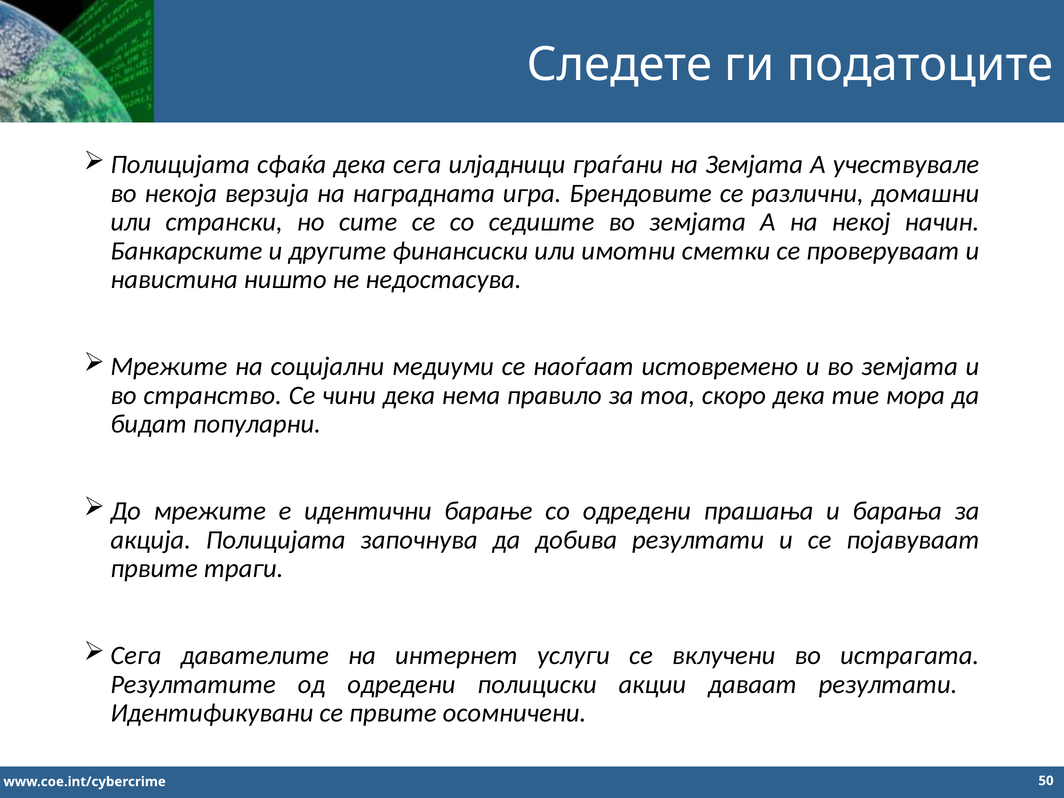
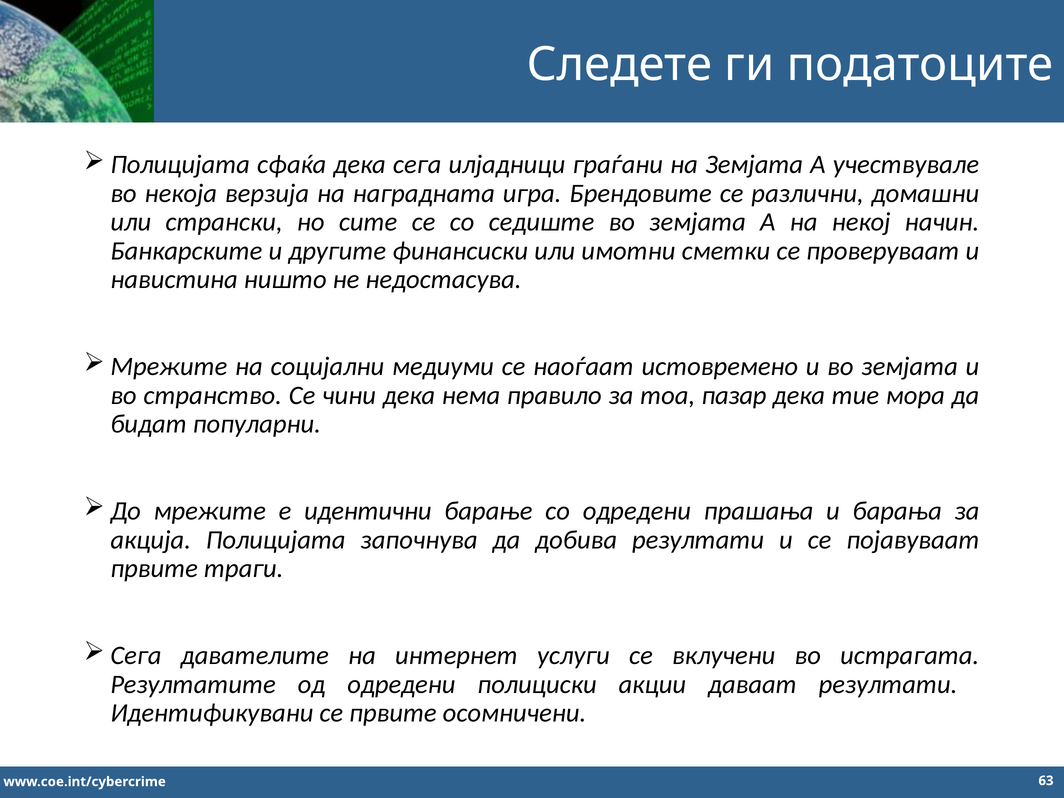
скоро: скоро -> пазар (734, 395)
50: 50 -> 63 (1046, 781)
